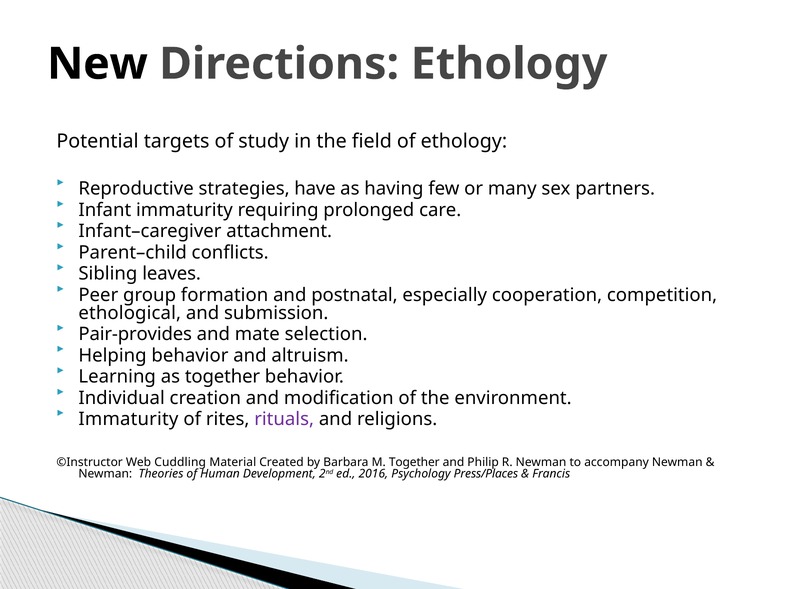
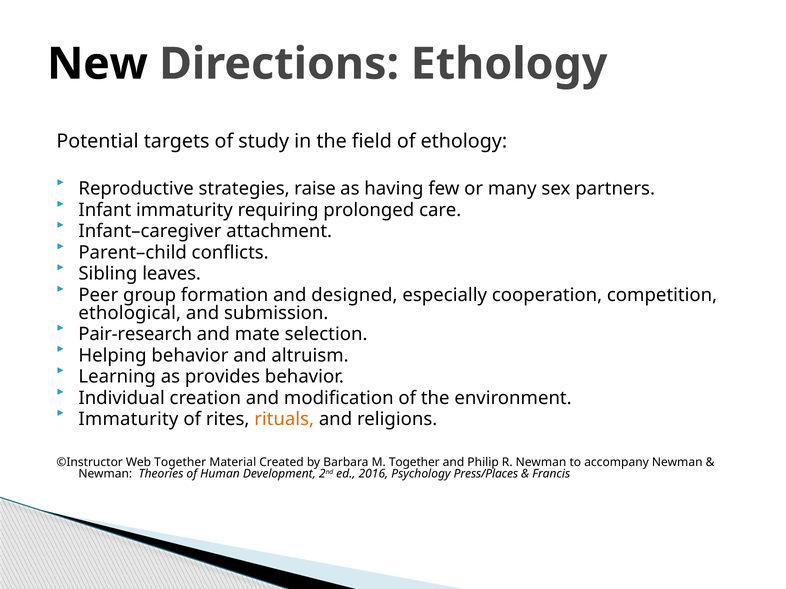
have: have -> raise (315, 189)
postnatal: postnatal -> designed (354, 295)
Pair-provides: Pair-provides -> Pair-research (135, 335)
as together: together -> provides (222, 377)
rituals colour: purple -> orange (284, 420)
Web Cuddling: Cuddling -> Together (180, 463)
